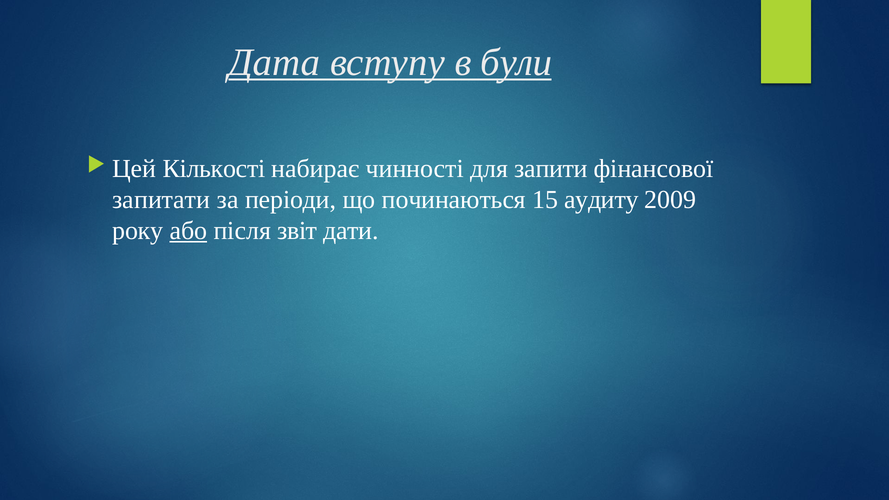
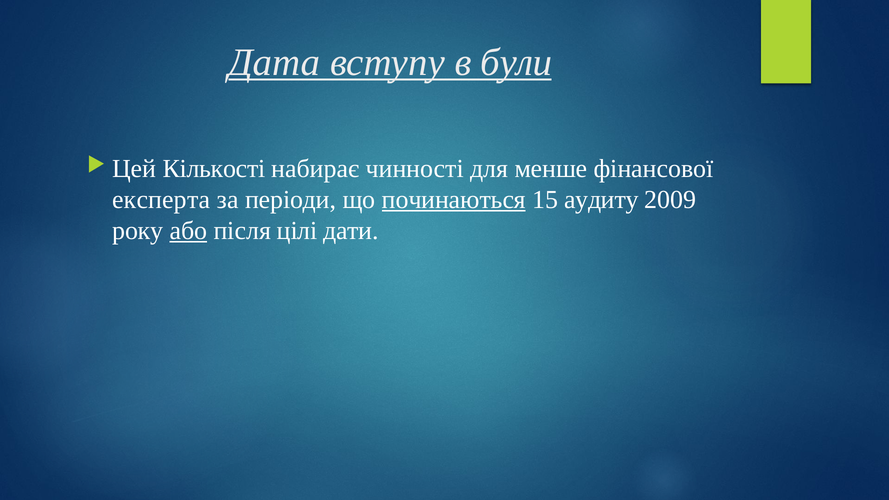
запити: запити -> менше (551, 169)
запитати: запитати -> експерта (161, 200)
починаються underline: none -> present (454, 200)
звіт: звіт -> цілі (297, 231)
